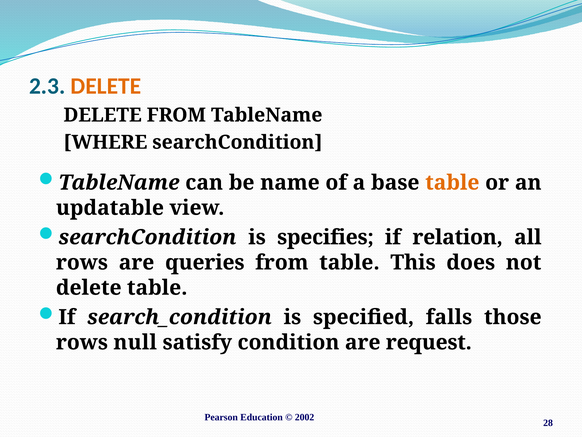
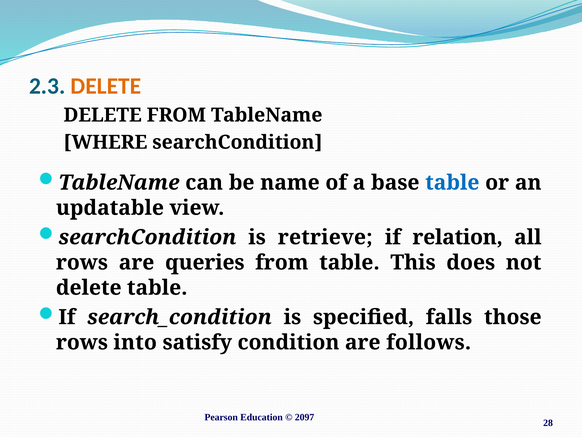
table colour: orange -> blue (452, 182)
specifies: specifies -> retrieve (325, 237)
null: null -> into (135, 342)
request: request -> follows (429, 342)
2002: 2002 -> 2097 (305, 417)
